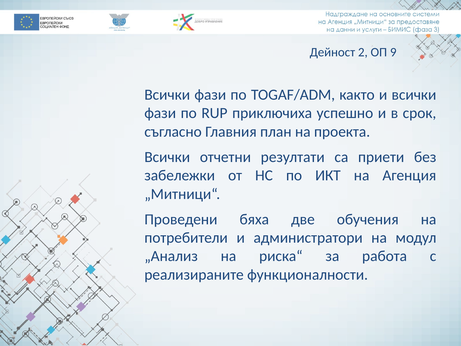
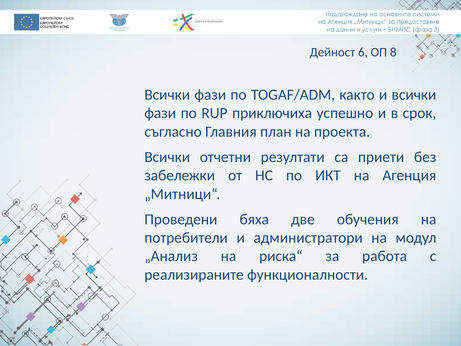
2: 2 -> 6 (363, 52)
9: 9 -> 8 (393, 52)
